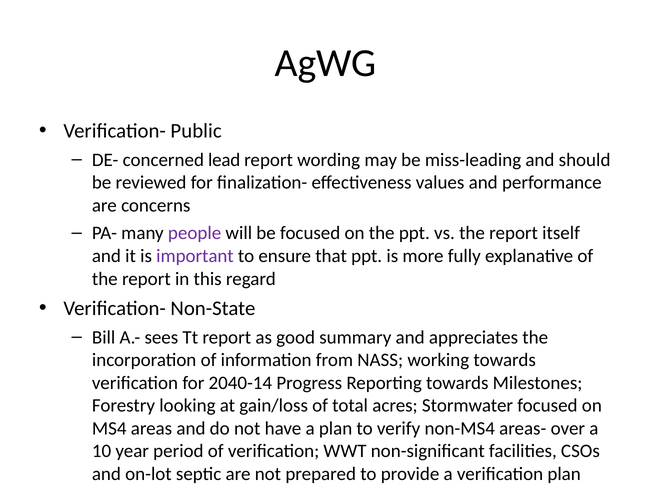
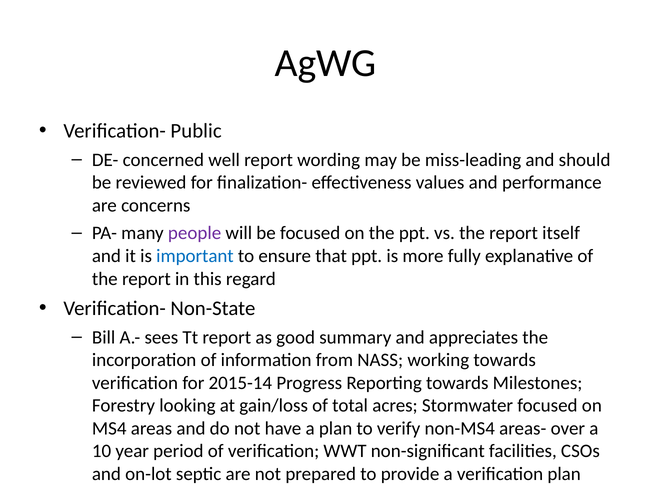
lead: lead -> well (224, 160)
important colour: purple -> blue (195, 256)
2040-14: 2040-14 -> 2015-14 (240, 383)
